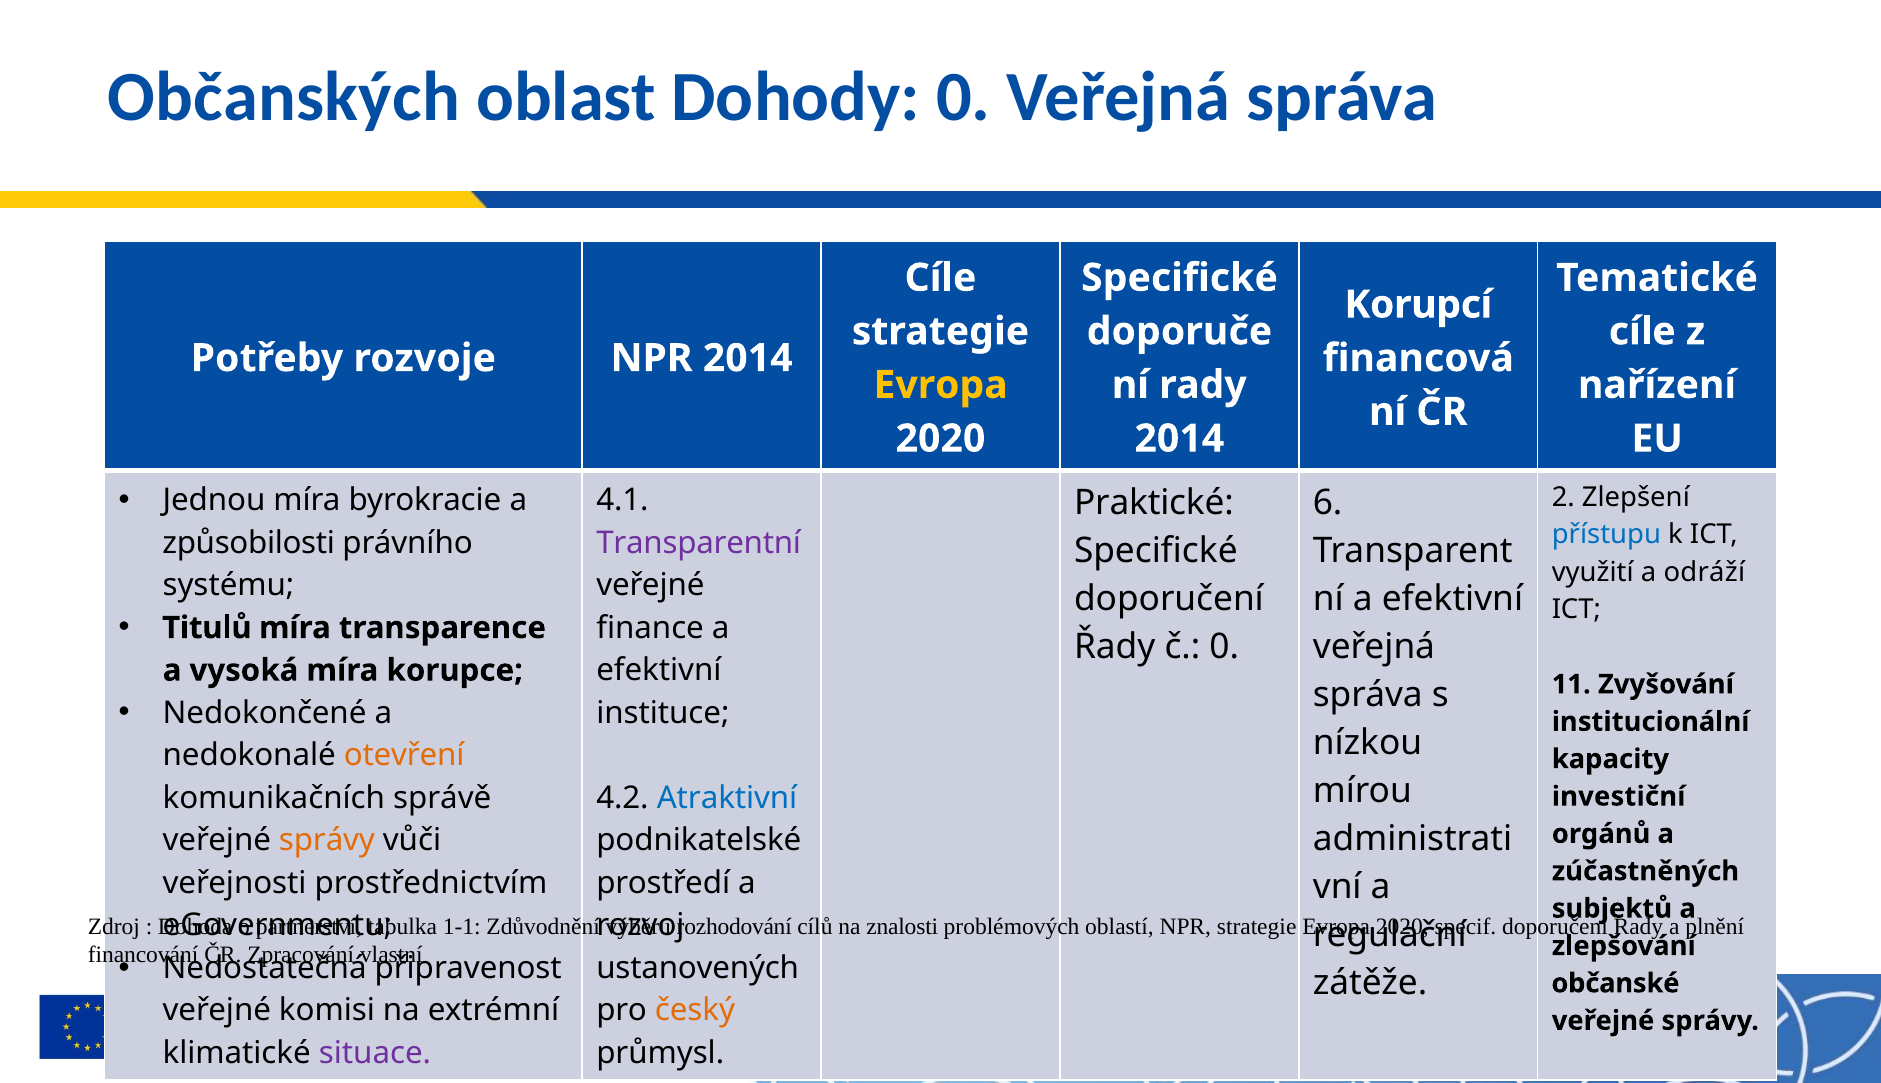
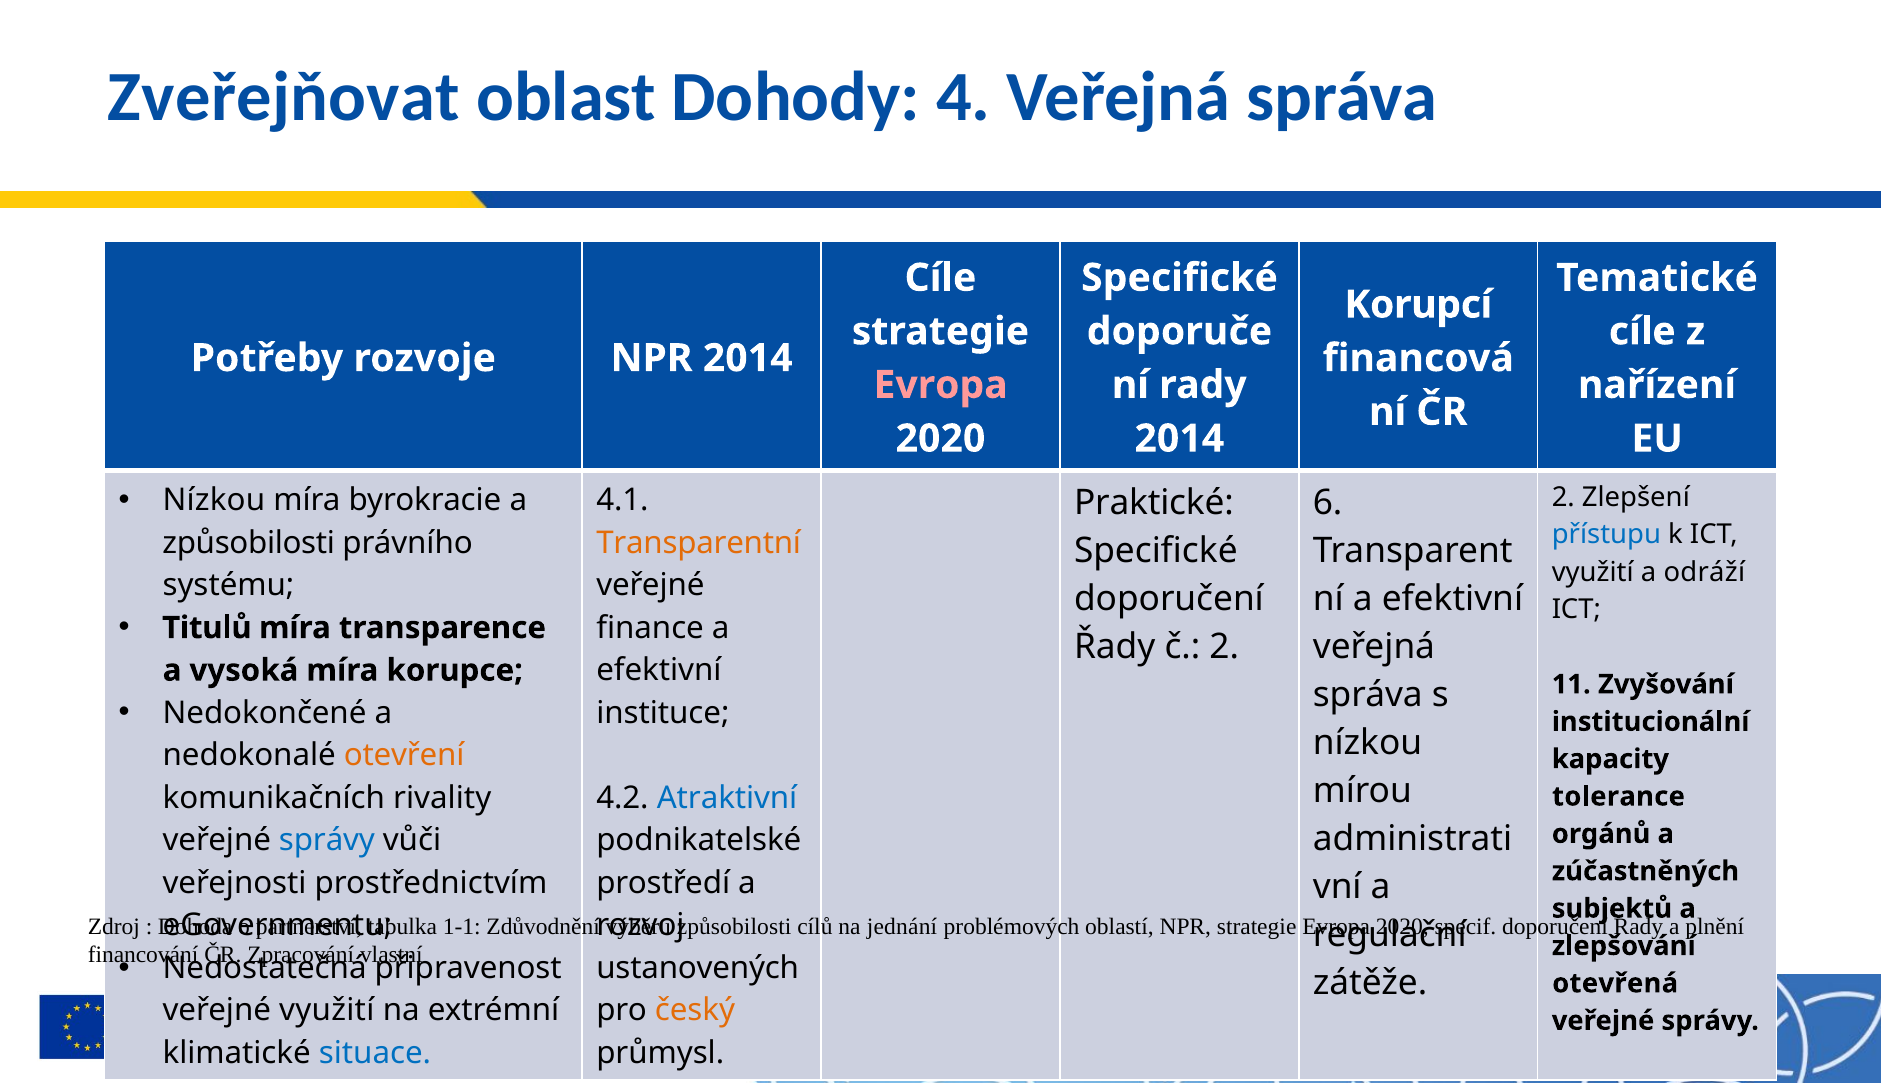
Občanských: Občanských -> Zveřejňovat (284, 98)
Dohody 0: 0 -> 4 (963, 98)
Evropa colour: yellow -> pink (941, 385)
Jednou: Jednou -> Nízkou (214, 500)
Transparentní colour: purple -> orange (699, 543)
č 0: 0 -> 2 (1224, 647)
správě: správě -> rivality (442, 798)
investiční: investiční -> tolerance (1619, 797)
správy colour: orange -> blue (327, 841)
rozhodování: rozhodování -> způsobilosti (734, 927)
znalosti: znalosti -> jednání (902, 927)
občanské: občanské -> otevřená (1615, 984)
veřejné komisi: komisi -> využití (327, 1011)
situace colour: purple -> blue (375, 1054)
